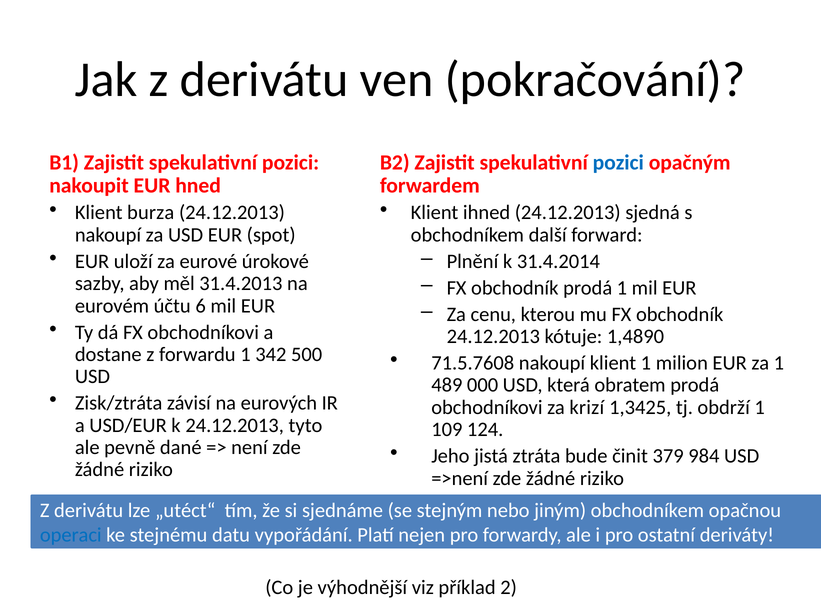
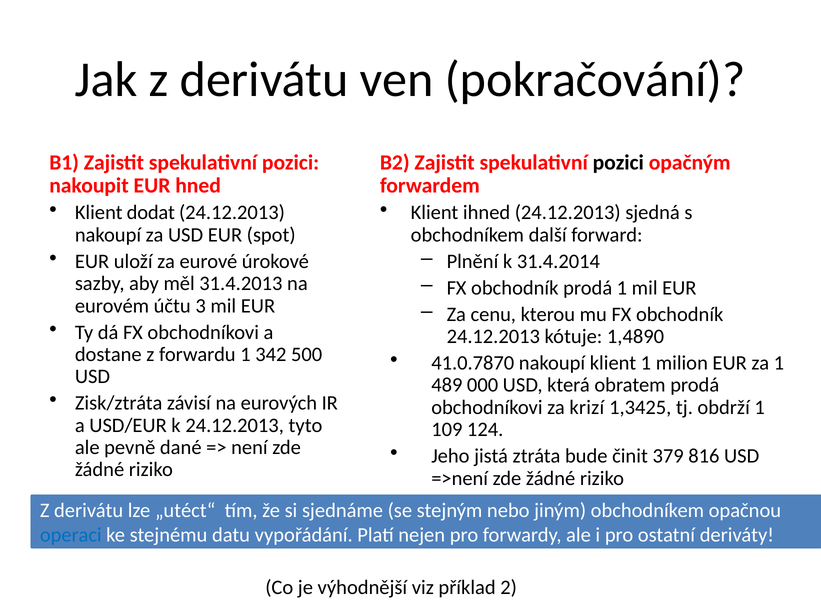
pozici colour: blue -> black (618, 162)
burza: burza -> dodat (151, 213)
6: 6 -> 3 (201, 306)
71.5.7608: 71.5.7608 -> 41.0.7870 (473, 363)
984: 984 -> 816 (704, 456)
